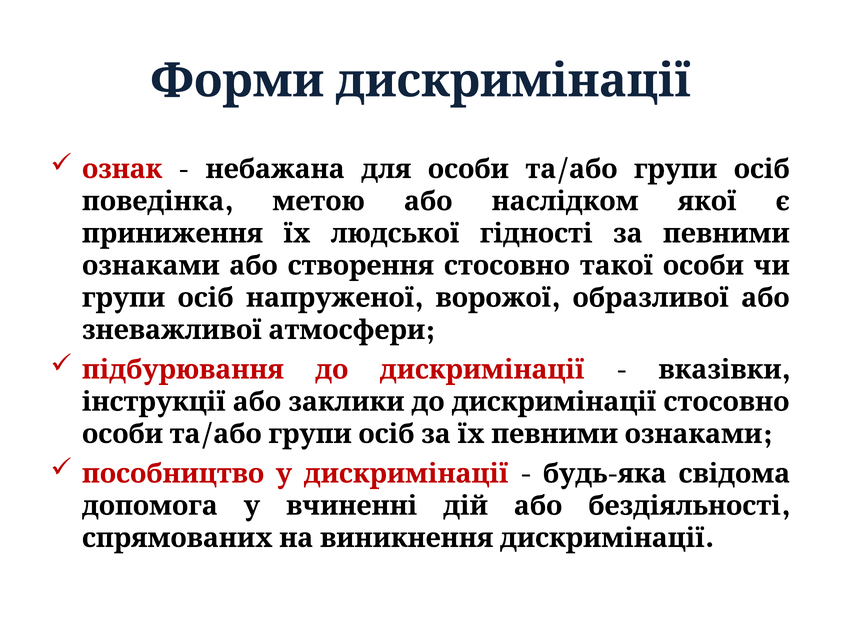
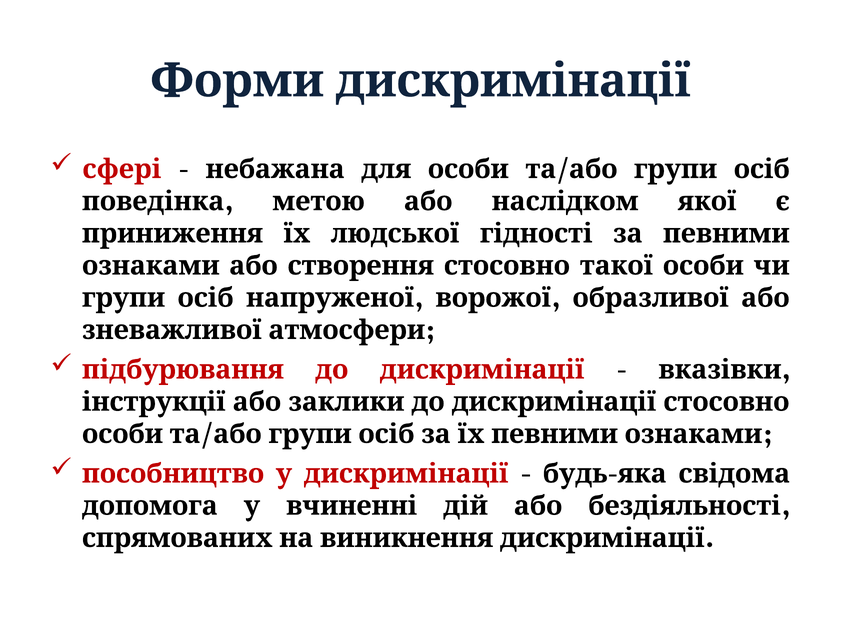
ознак: ознак -> сфері (122, 169)
